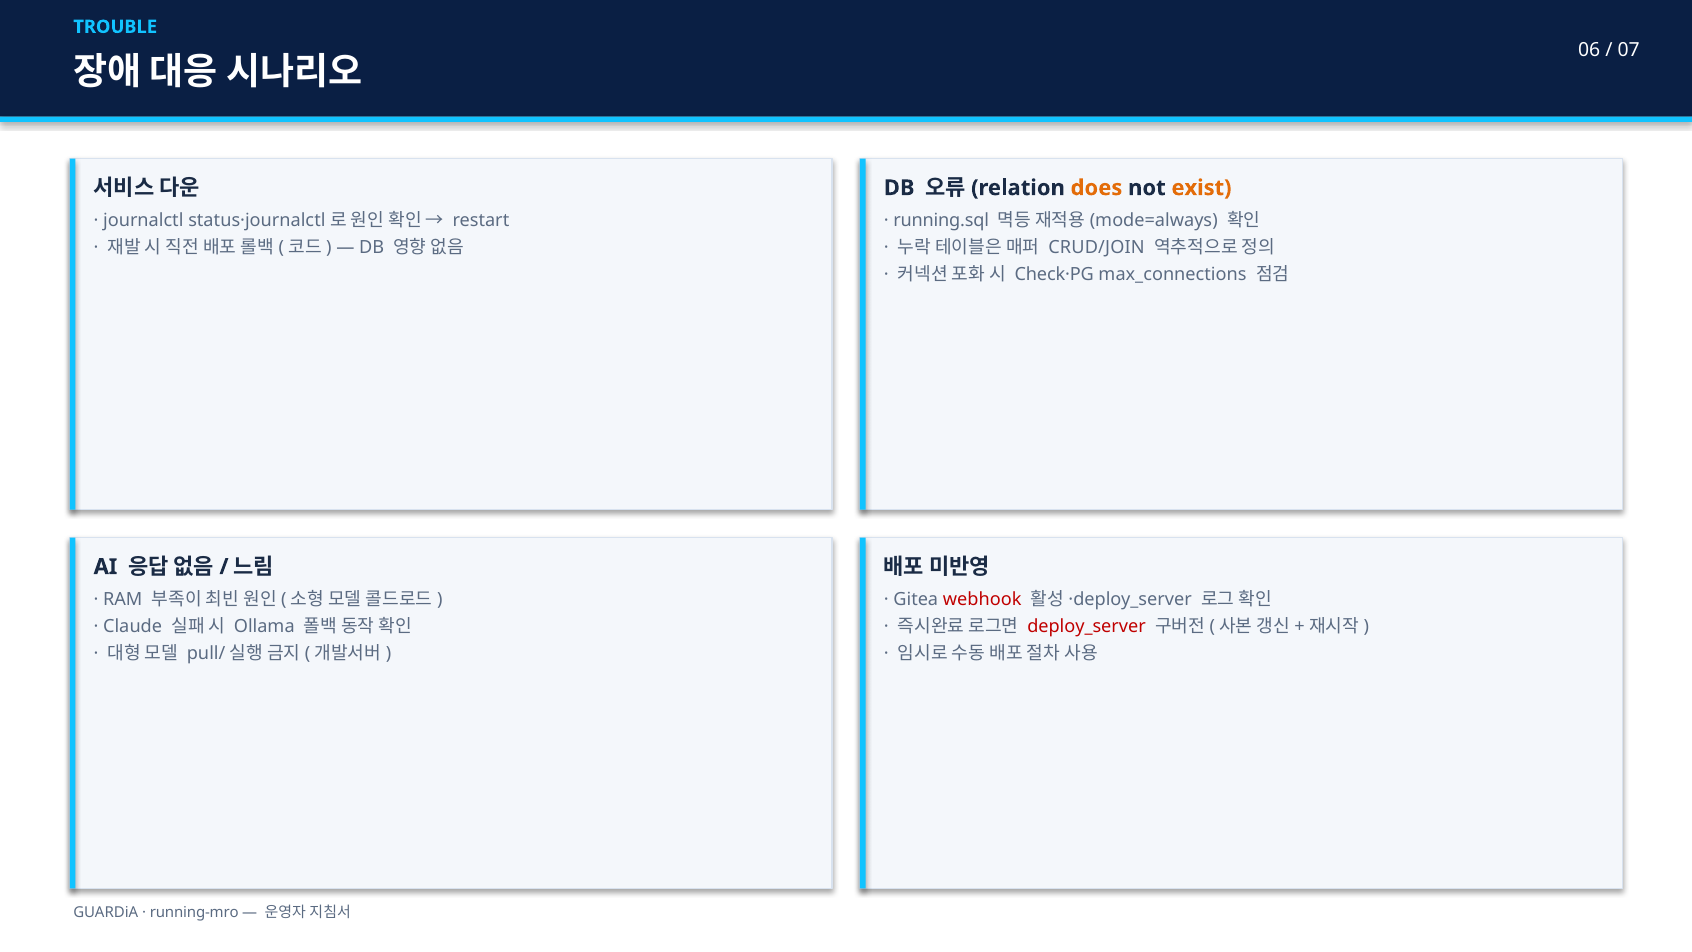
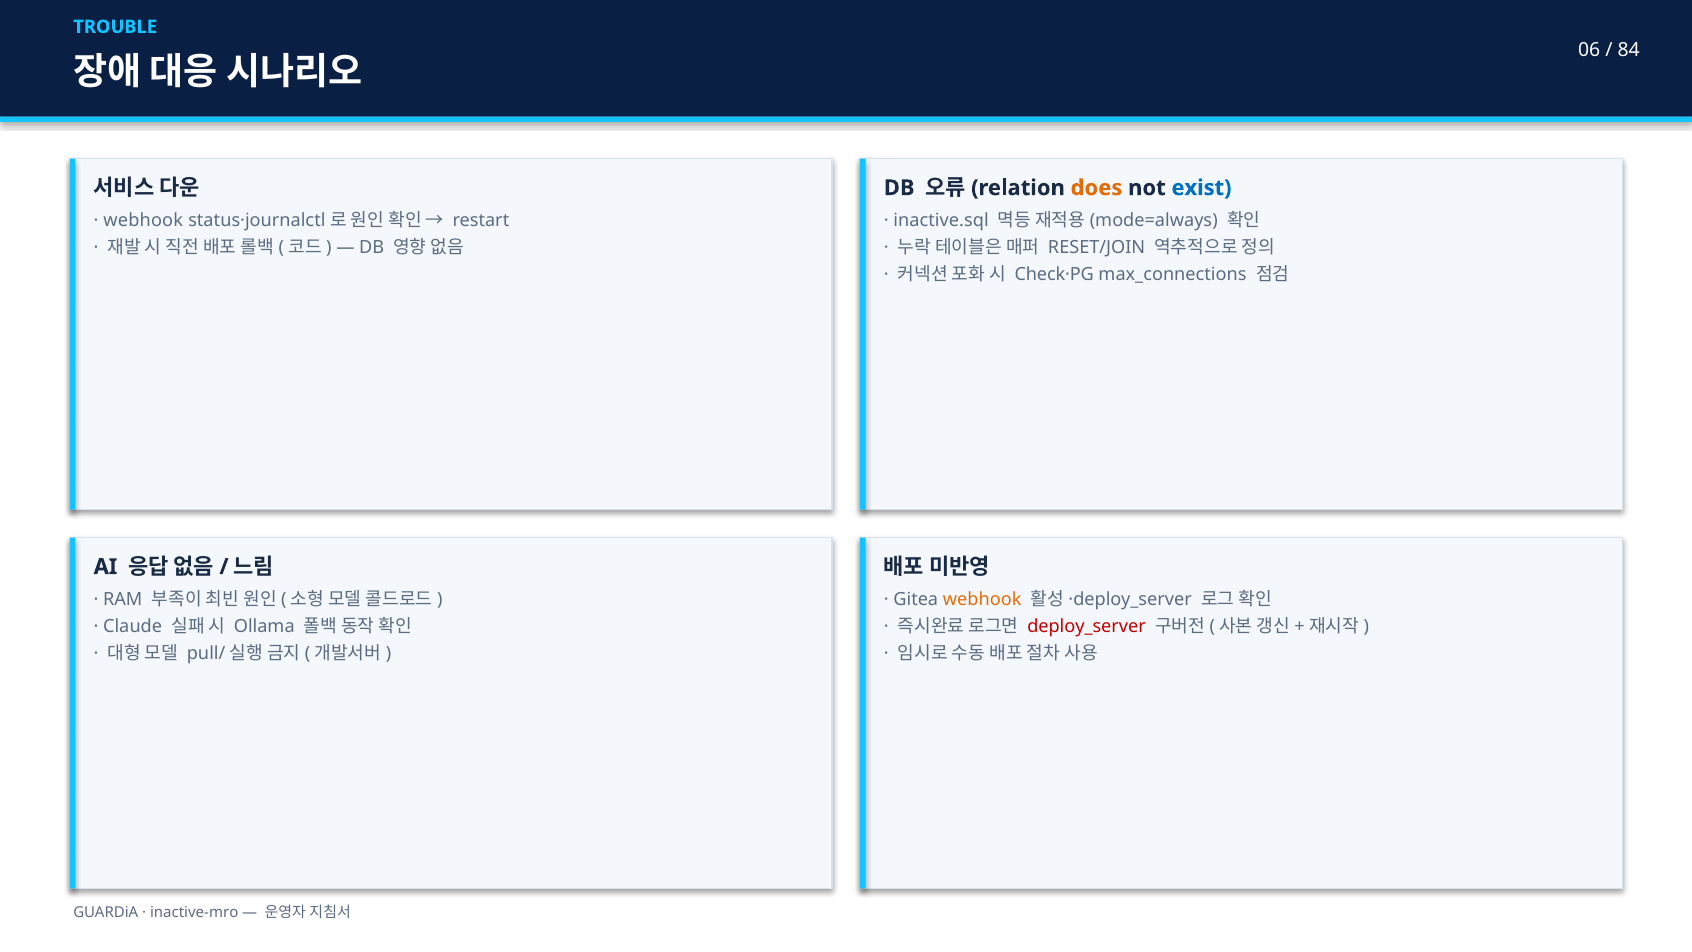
07: 07 -> 84 (1629, 50)
exist colour: orange -> blue (1201, 188)
journalctl: journalctl -> webhook (143, 220)
running.sql: running.sql -> inactive.sql (941, 220)
CRUD/JOIN: CRUD/JOIN -> RESET/JOIN (1097, 248)
webhook colour: red -> orange (982, 599)
running-mro: running-mro -> inactive-mro (194, 913)
